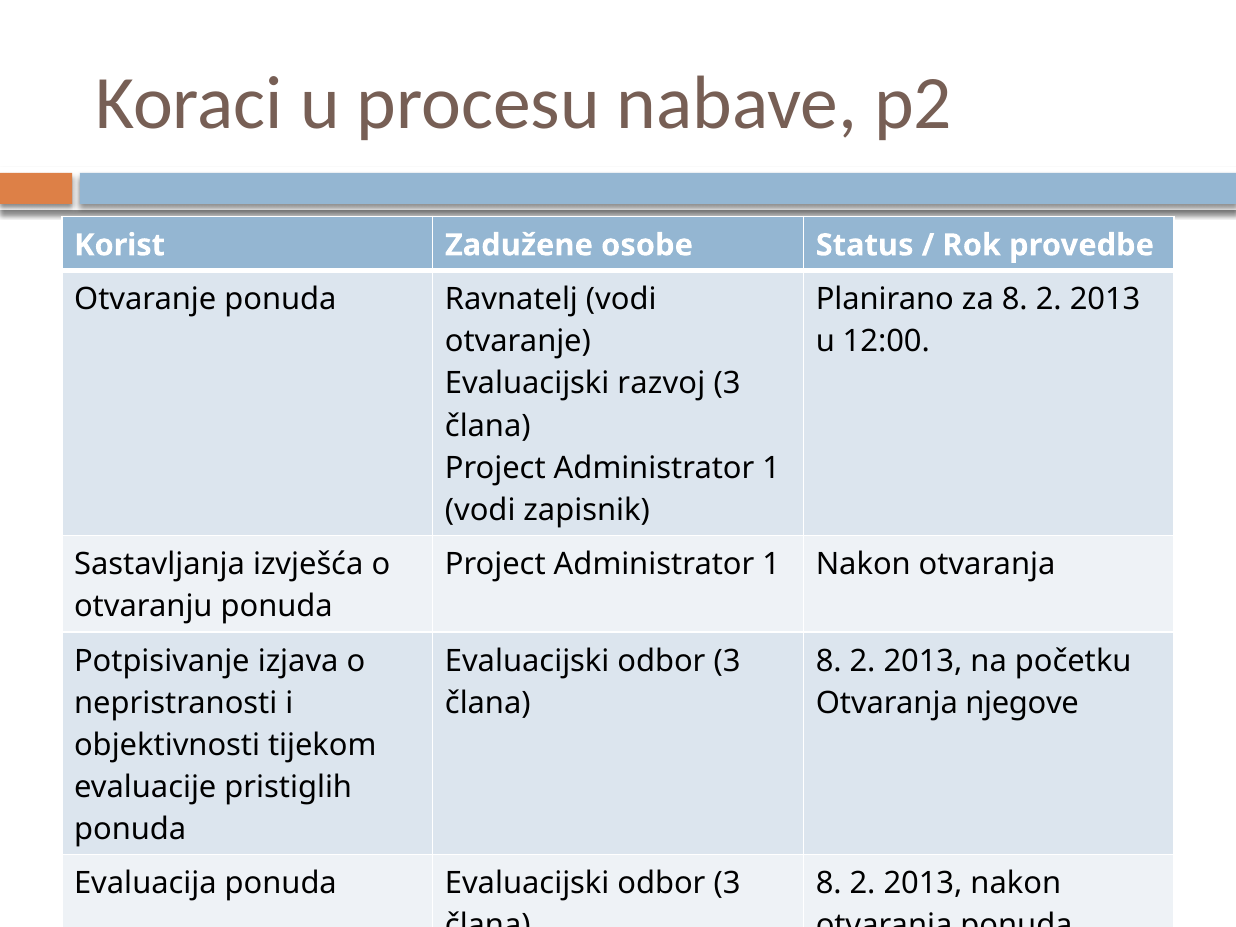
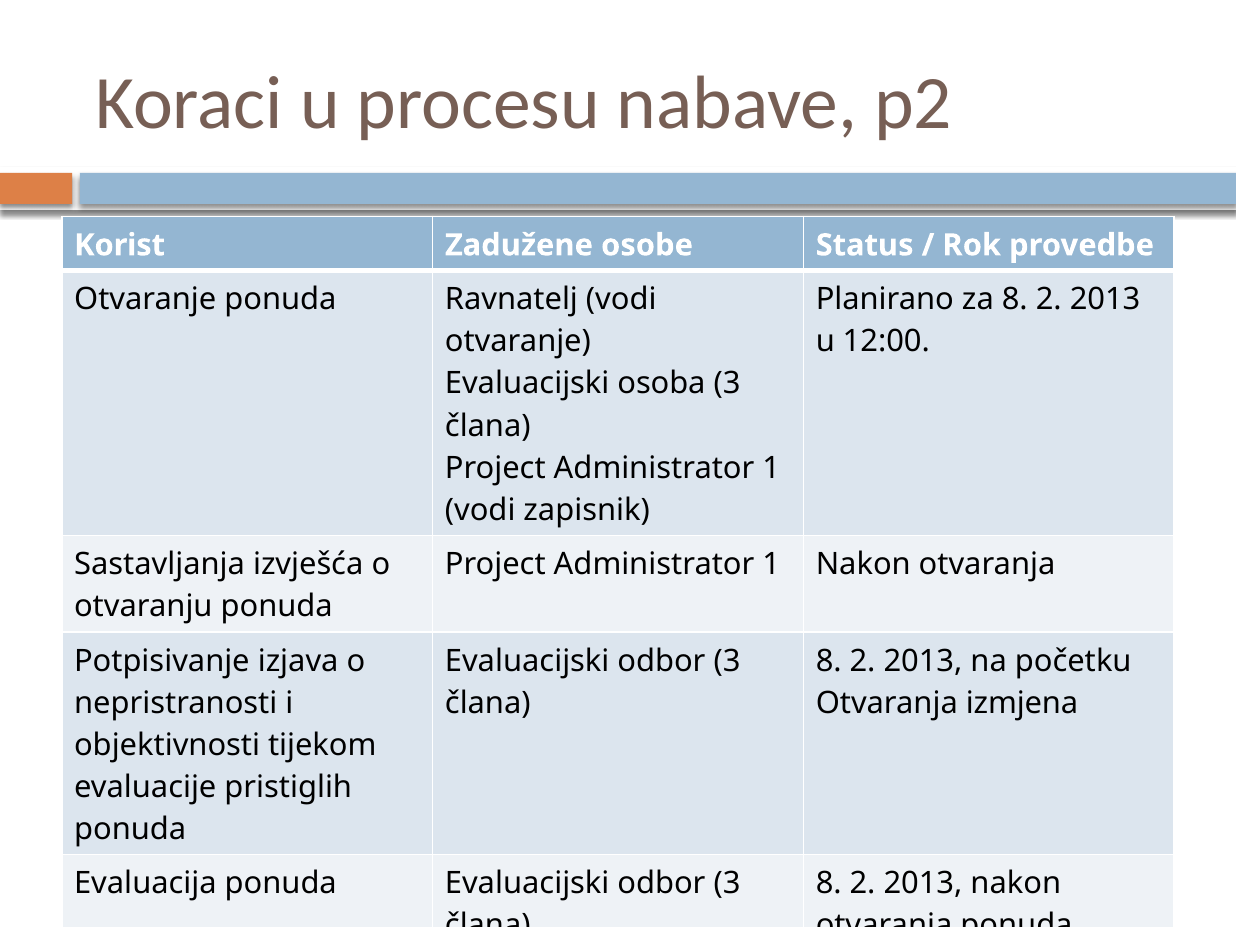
razvoj: razvoj -> osoba (661, 384)
njegove: njegove -> izmjena (1022, 703)
